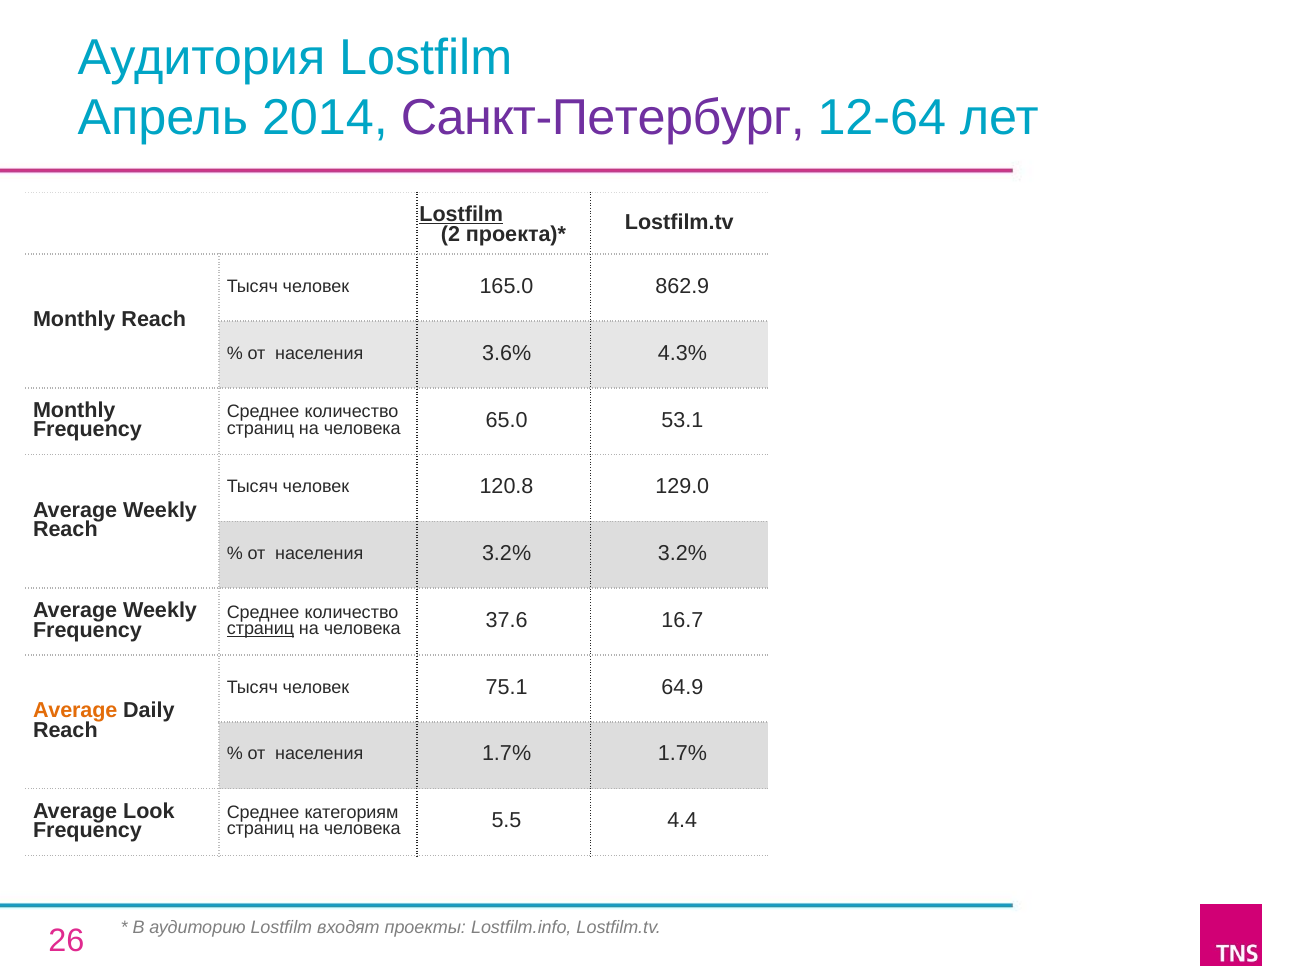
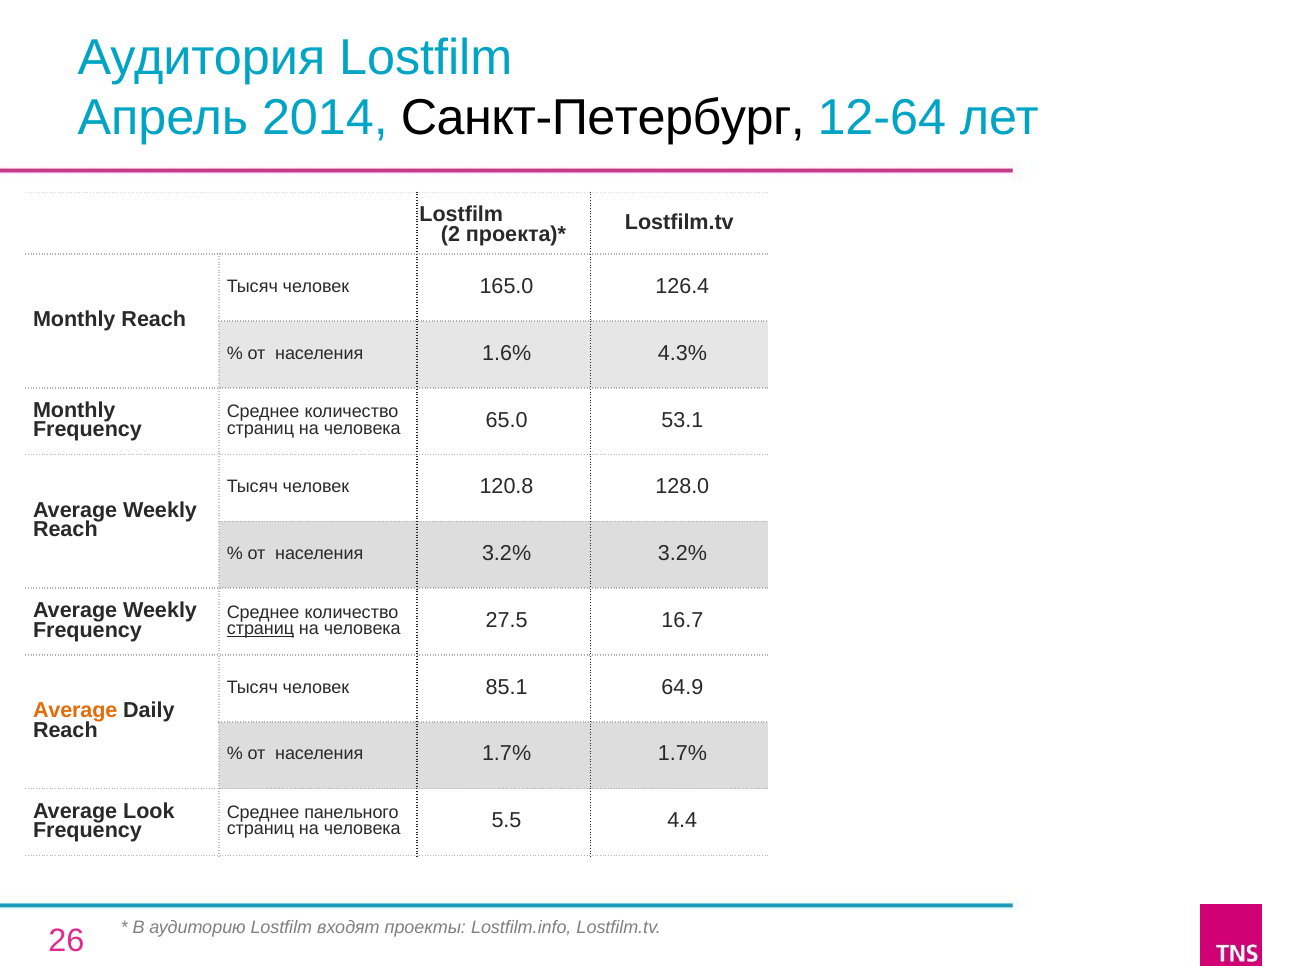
Санкт-Петербург colour: purple -> black (603, 118)
Lostfilm underline: present -> none (461, 214)
862.9: 862.9 -> 126.4 (682, 286)
3.6%: 3.6% -> 1.6% (507, 353)
129.0: 129.0 -> 128.0 (682, 486)
37.6: 37.6 -> 27.5 (507, 620)
75.1: 75.1 -> 85.1 (507, 687)
категориям: категориям -> панельного (352, 812)
